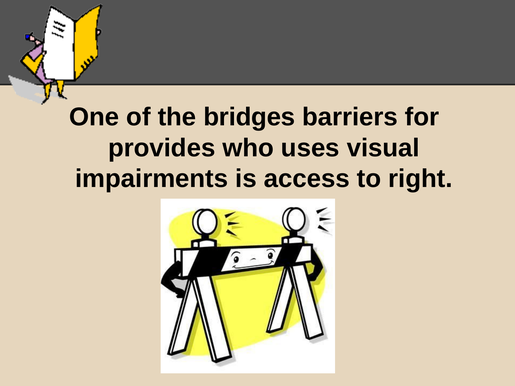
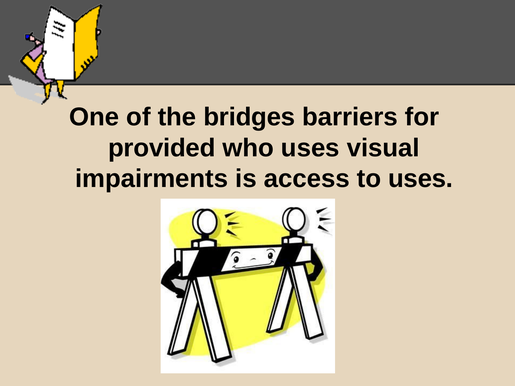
provides: provides -> provided (162, 148)
to right: right -> uses (421, 179)
